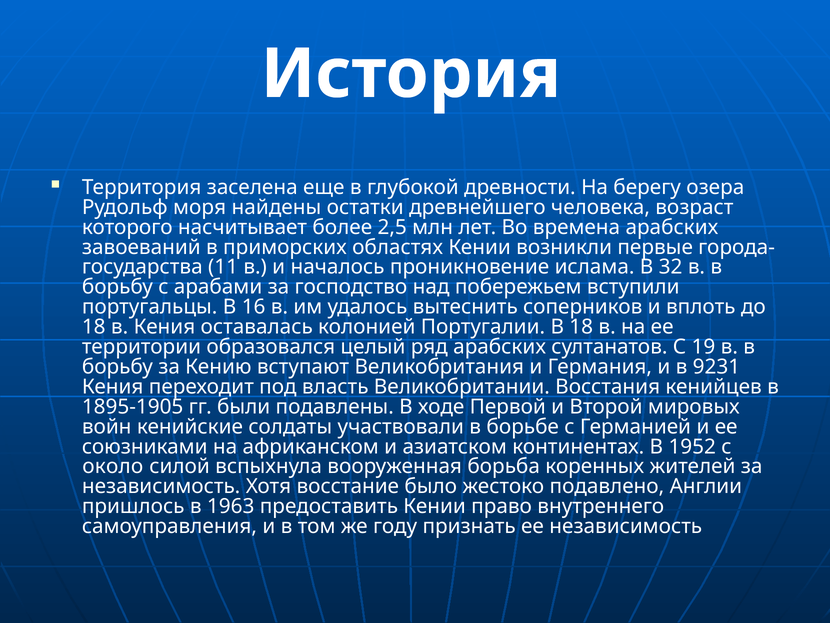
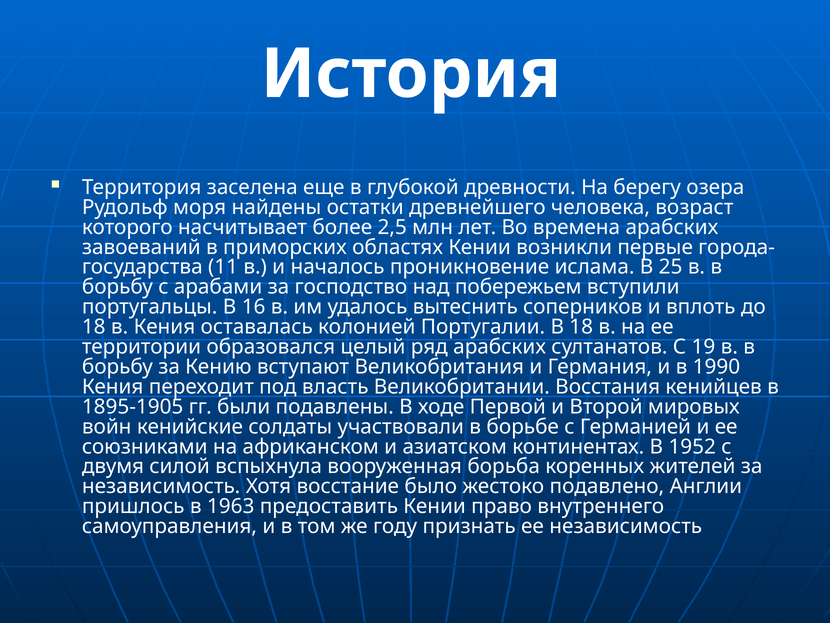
32: 32 -> 25 (671, 267)
9231: 9231 -> 1990 (716, 367)
около: около -> двумя (113, 466)
